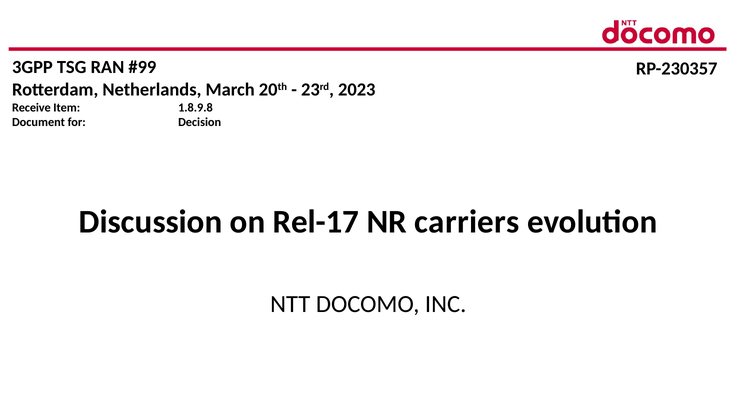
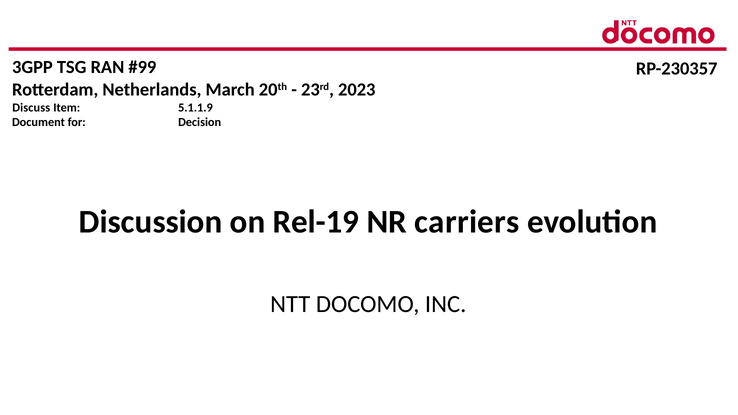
Receive: Receive -> Discuss (31, 107)
1.8.9.8: 1.8.9.8 -> 5.1.1.9 (195, 107)
Rel-17: Rel-17 -> Rel-19 (316, 222)
